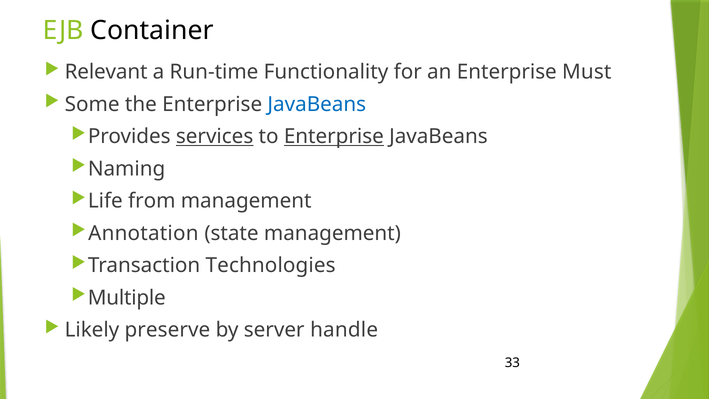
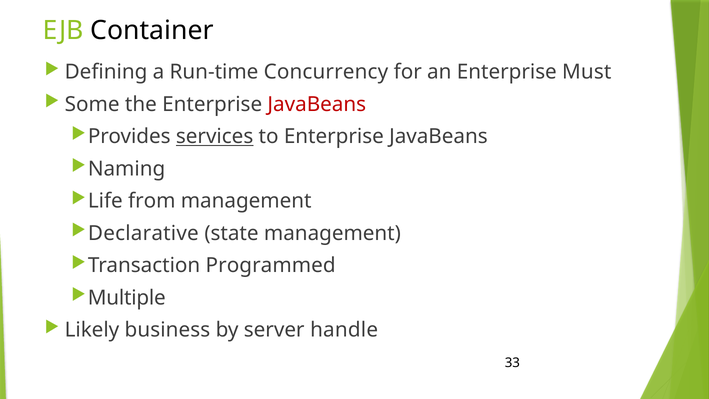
Relevant: Relevant -> Defining (106, 72)
Functionality: Functionality -> Concurrency (326, 72)
JavaBeans colour: blue -> red (317, 104)
Enterprise underline: present -> none (334, 137)
Annotation: Annotation -> Declarative (143, 233)
Technologies: Technologies -> Programmed (271, 265)
preserve: preserve -> business (167, 330)
